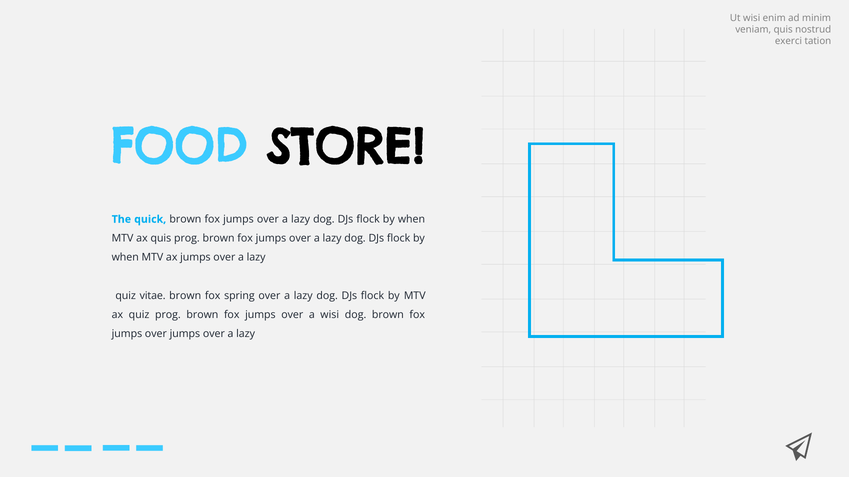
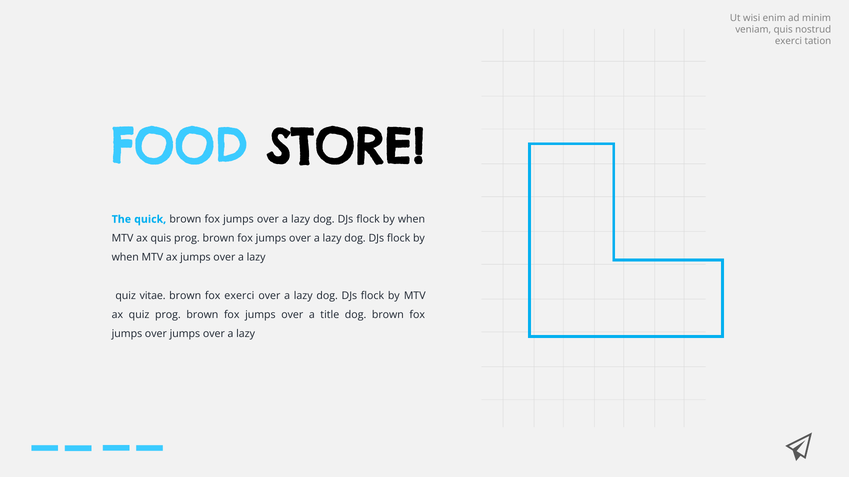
fox spring: spring -> exerci (239, 296)
a wisi: wisi -> title (330, 315)
